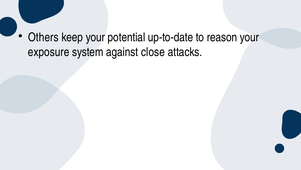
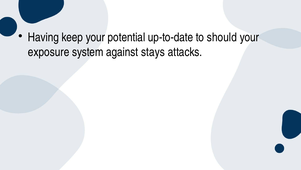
Others: Others -> Having (43, 37)
reason: reason -> should (222, 37)
close: close -> stays (153, 52)
